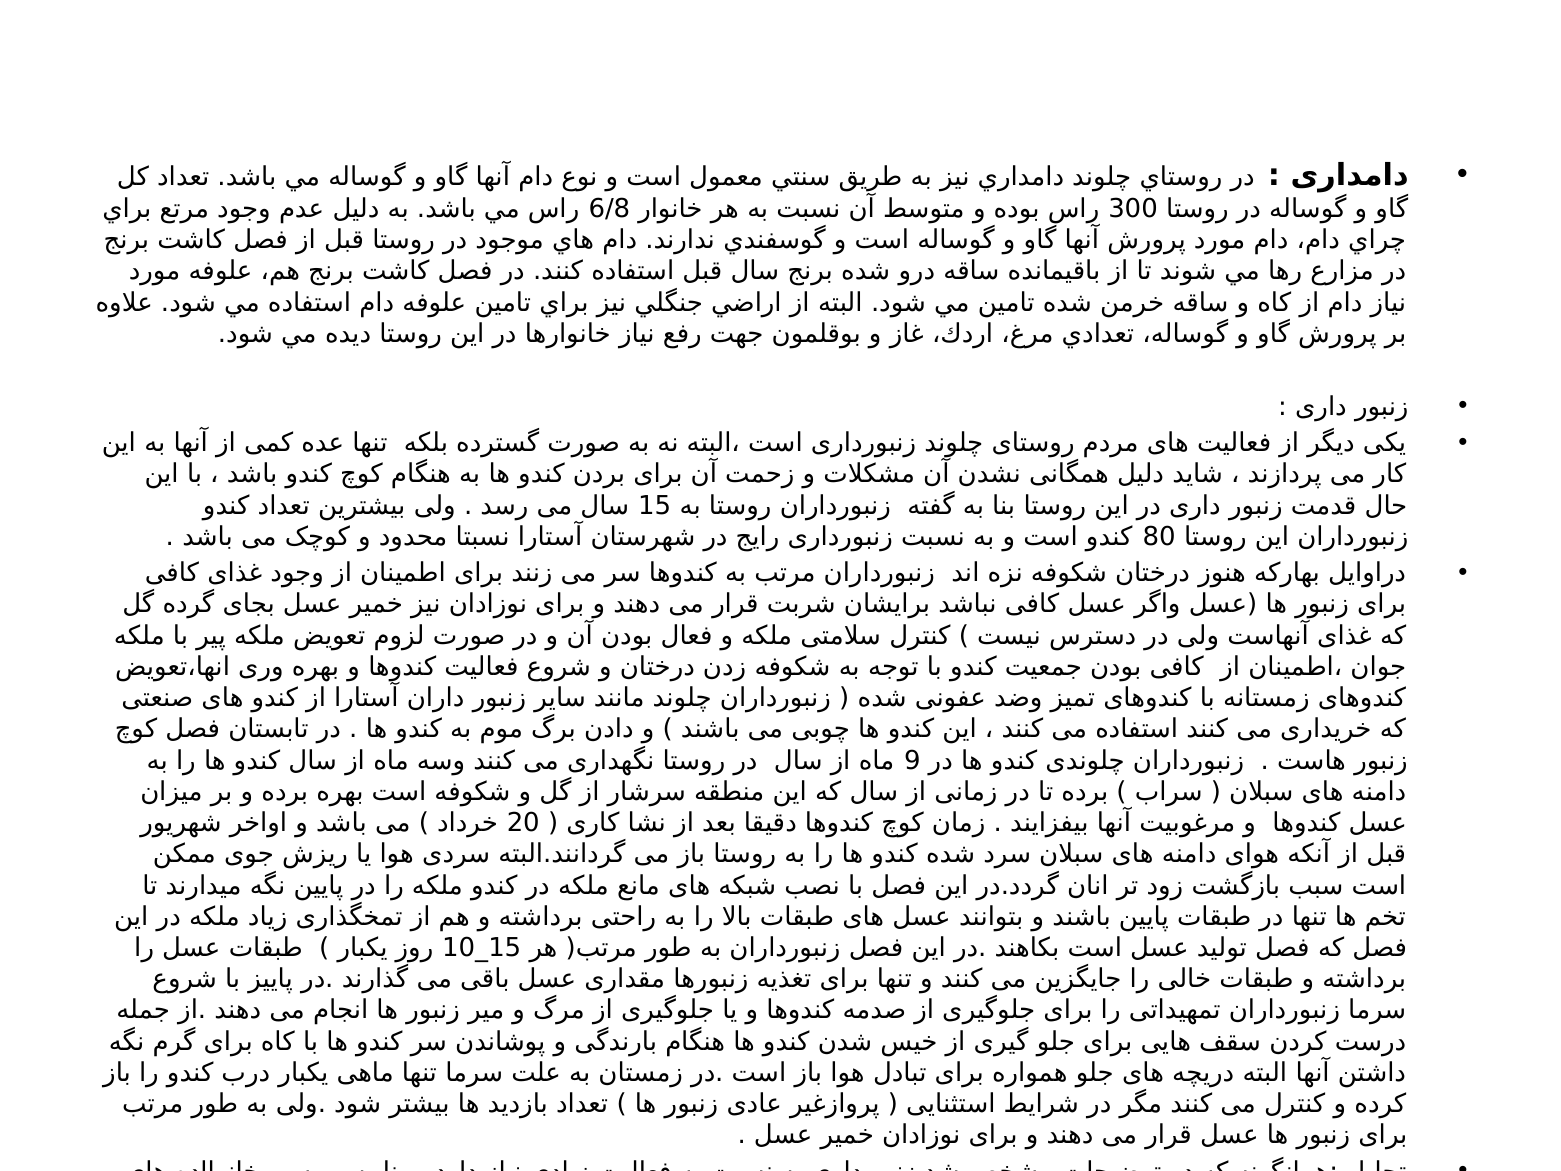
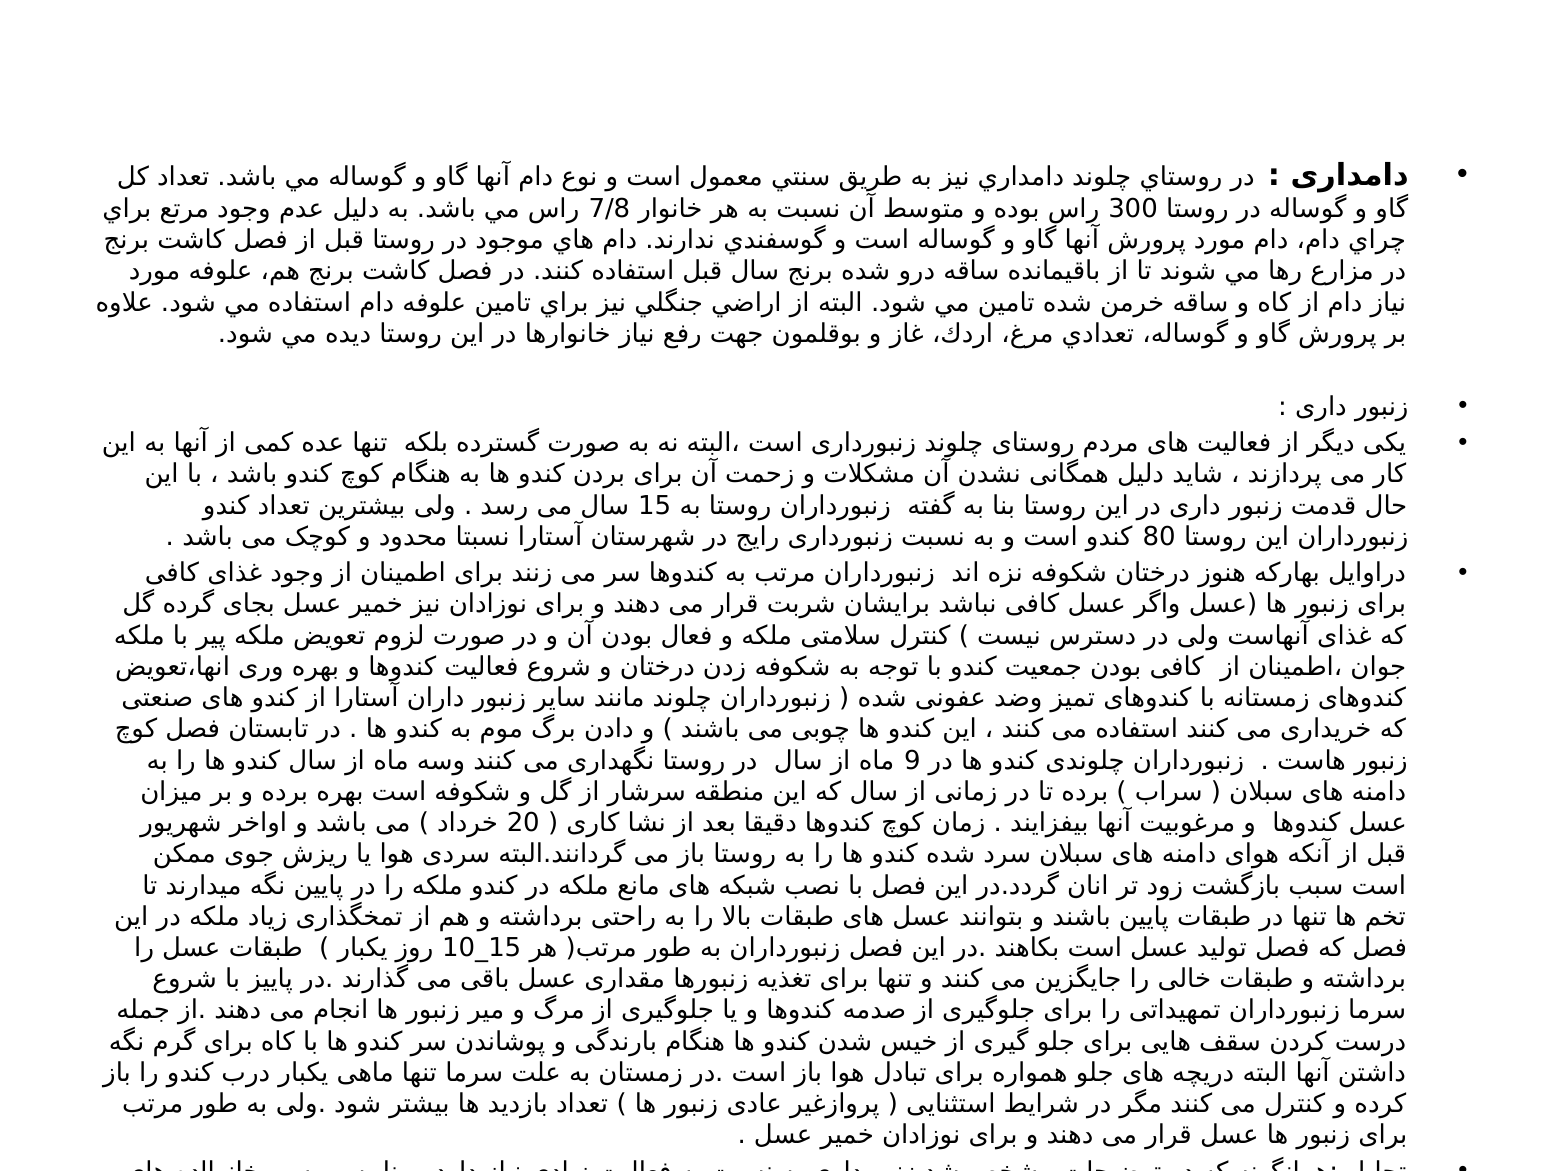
6/8: 6/8 -> 7/8 (609, 209)
